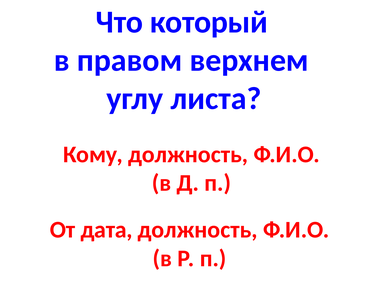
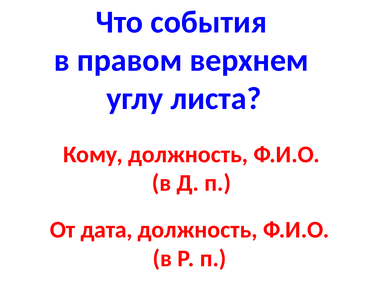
который: который -> события (209, 22)
